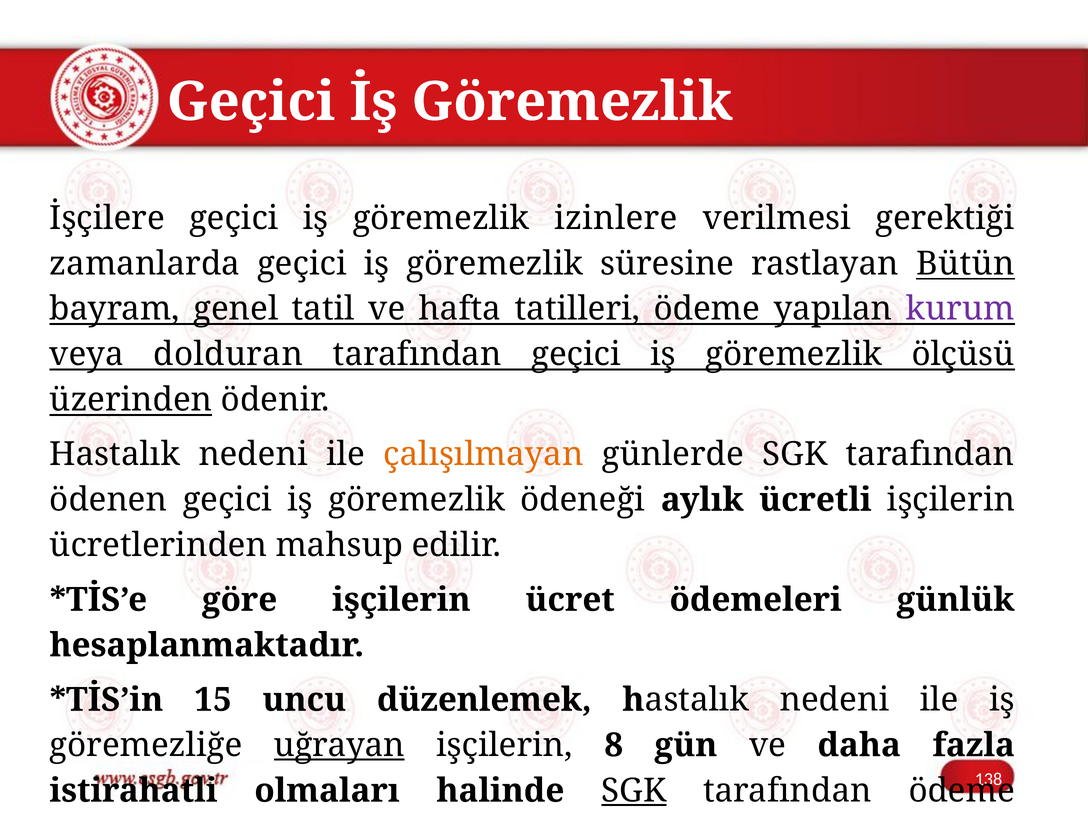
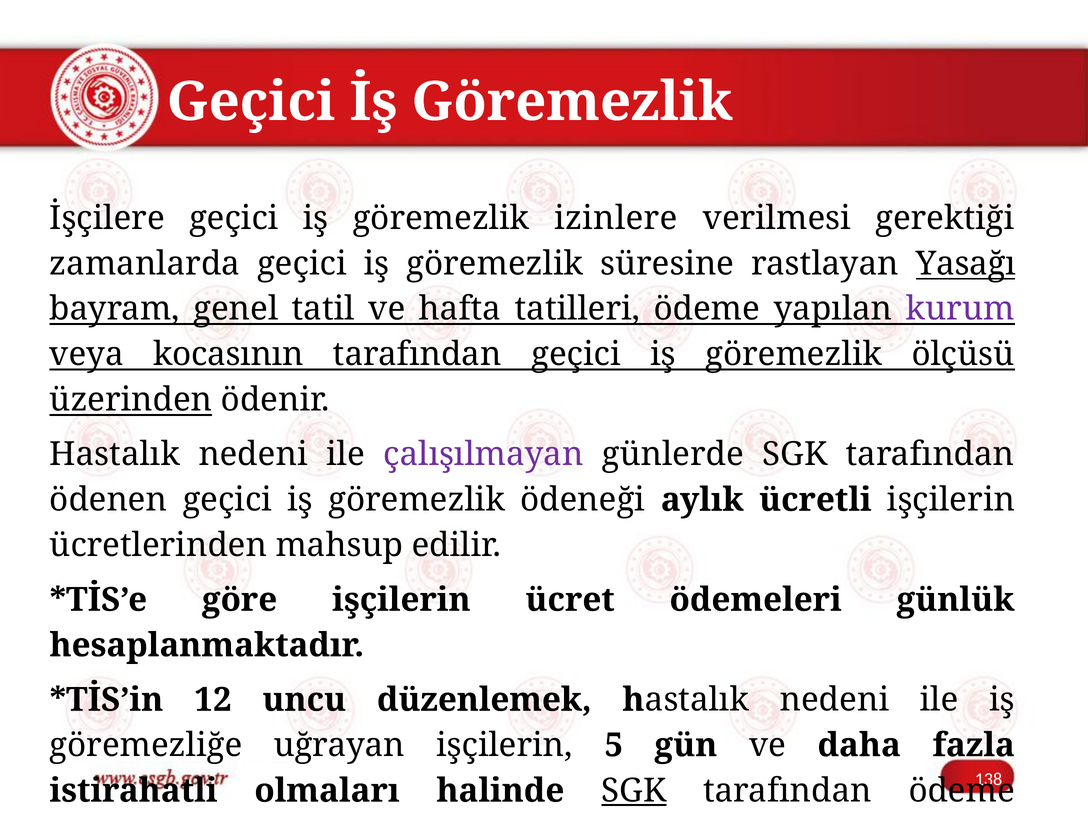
Bütün: Bütün -> Yasağı (966, 264)
dolduran: dolduran -> kocasının (228, 354)
çalışılmayan colour: orange -> purple (483, 454)
15: 15 -> 12 (213, 700)
uğrayan underline: present -> none (339, 745)
8: 8 -> 5 (614, 745)
